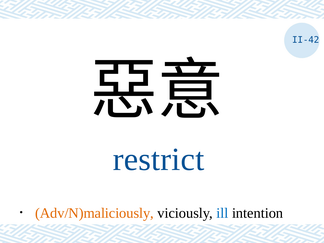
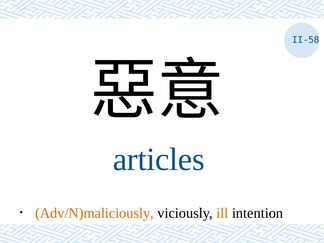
II-42: II-42 -> II-58 (306, 40)
restrict: restrict -> articles (159, 159)
ill colour: blue -> orange (222, 213)
